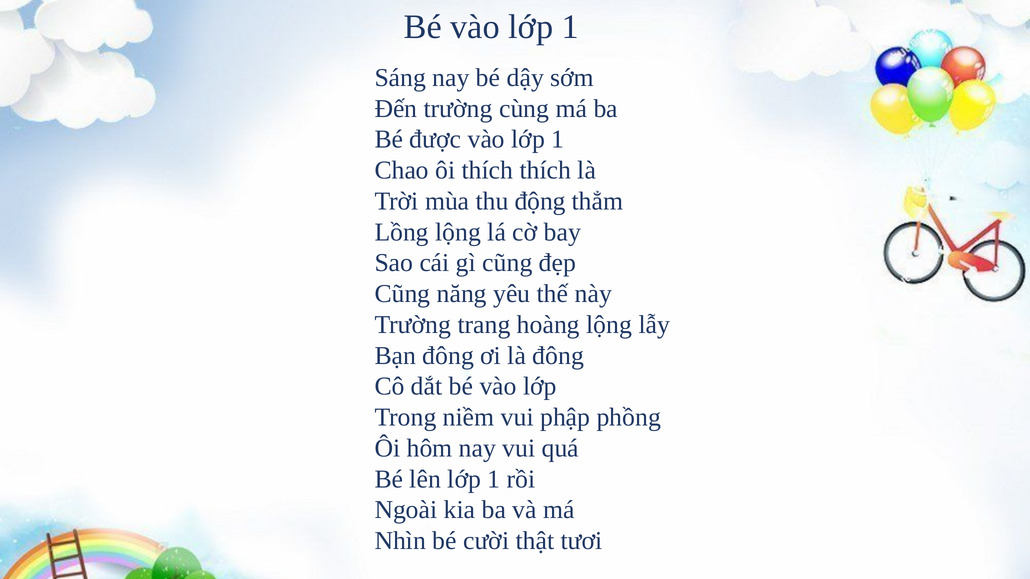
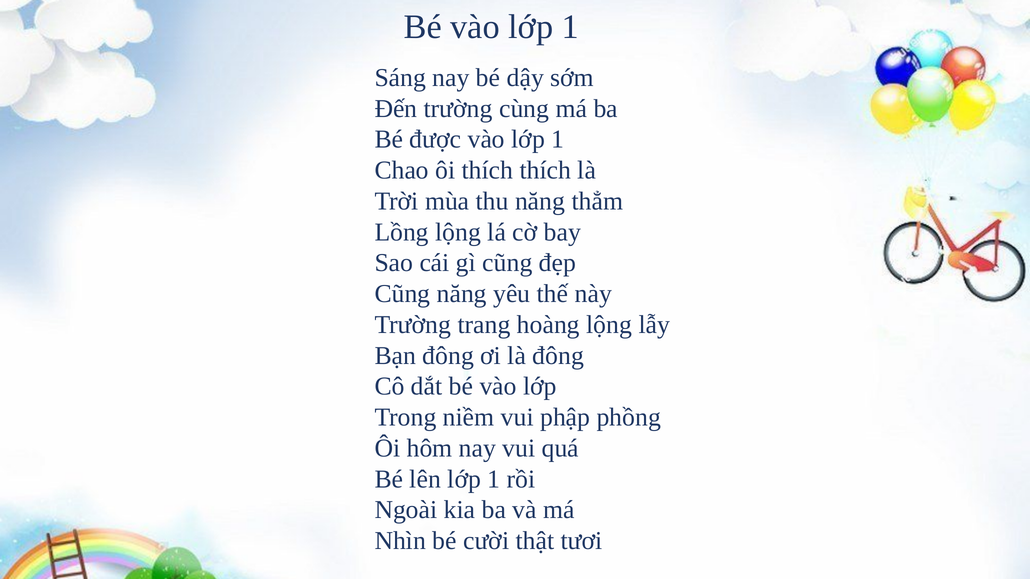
thu động: động -> năng (540, 201)
